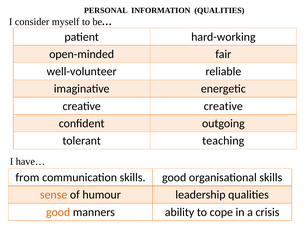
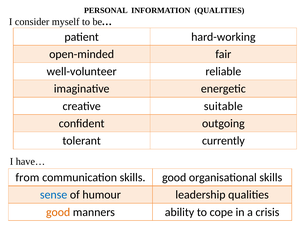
creative creative: creative -> suitable (223, 106)
teaching: teaching -> currently (223, 141)
sense colour: orange -> blue (54, 195)
